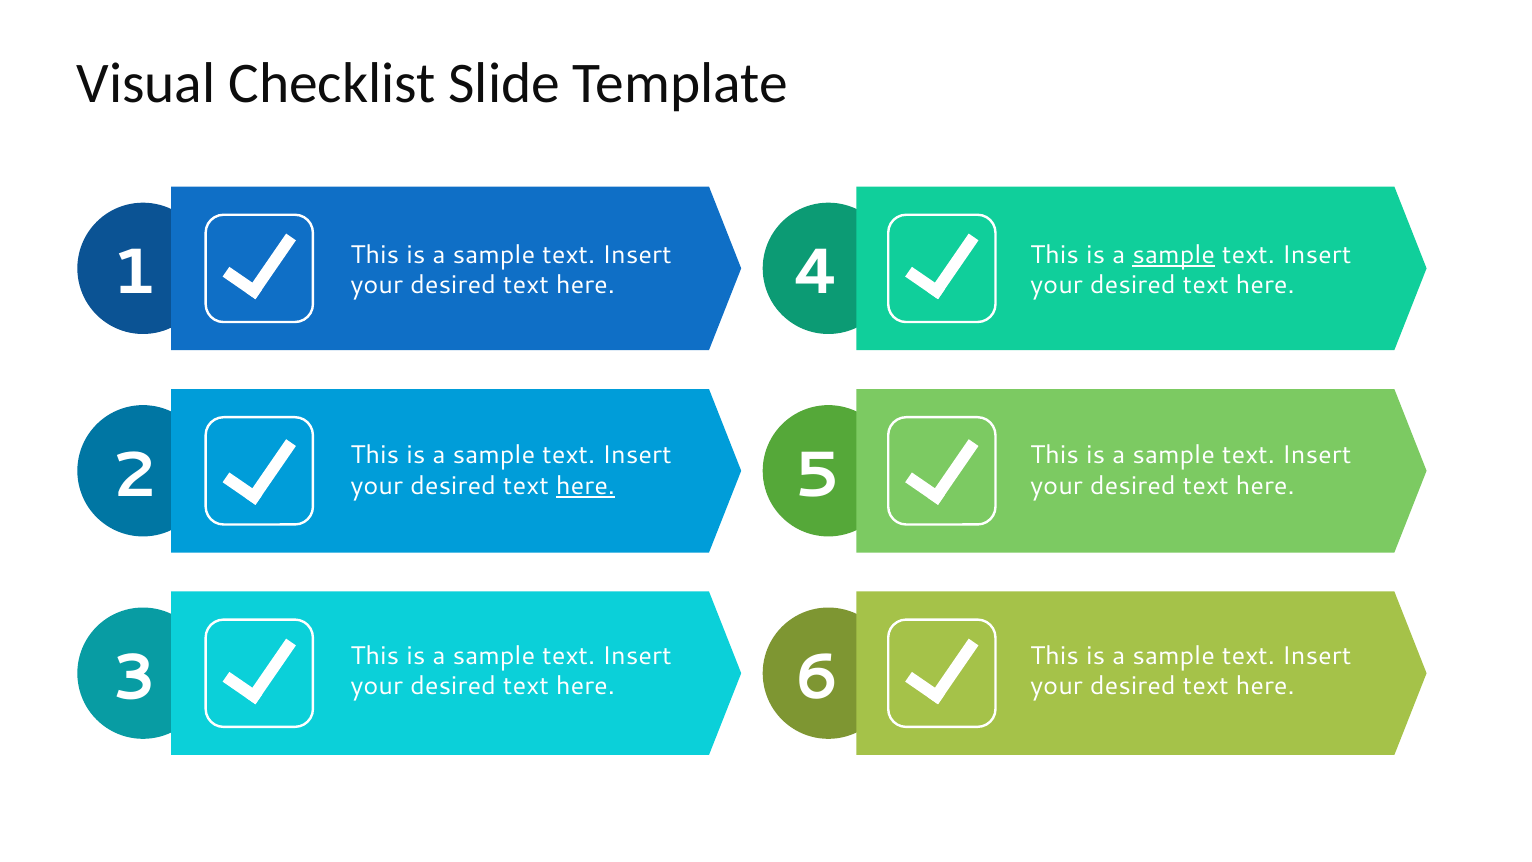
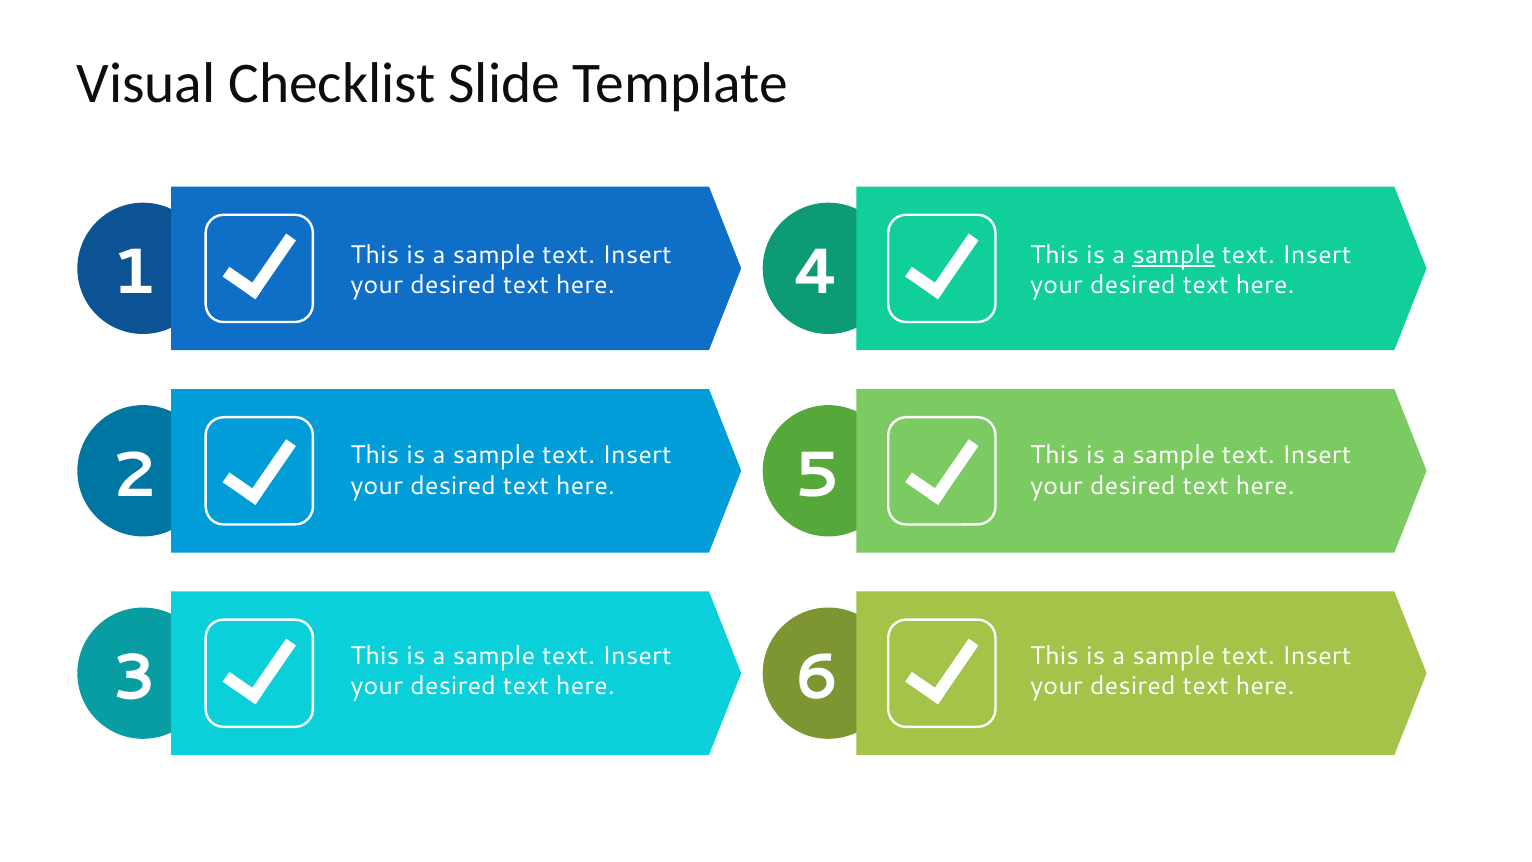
here underline: present -> none (585, 486)
